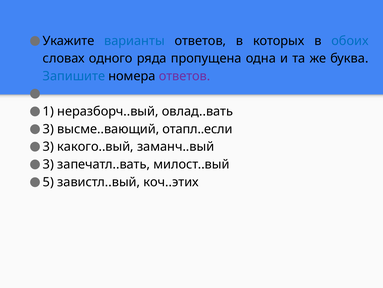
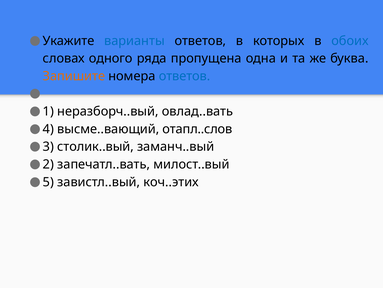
Запишите colour: blue -> orange (74, 76)
ответов colour: purple -> blue (185, 76)
3: 3 -> 4 (48, 129)
отапл..если: отапл..если -> отапл..слов (197, 129)
какого..вый: какого..вый -> столик..вый (95, 146)
3: 3 -> 2 (48, 164)
